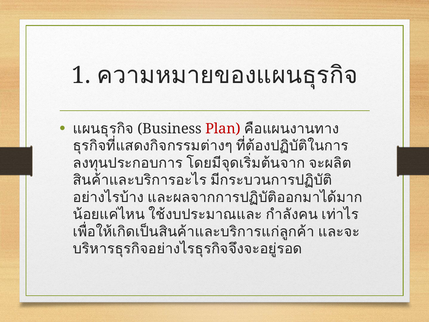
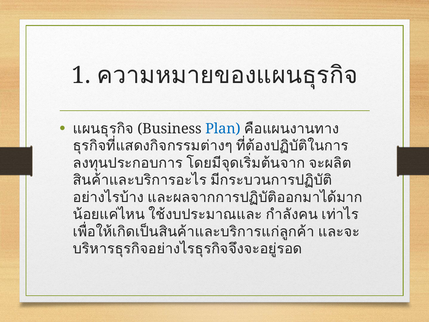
Plan colour: red -> blue (223, 129)
